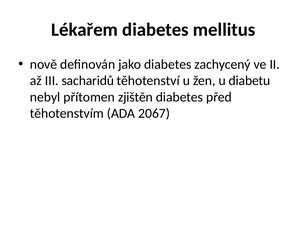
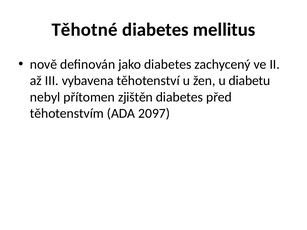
Lékařem: Lékařem -> Těhotné (85, 30)
sacharidů: sacharidů -> vybavena (88, 81)
2067: 2067 -> 2097 (154, 114)
